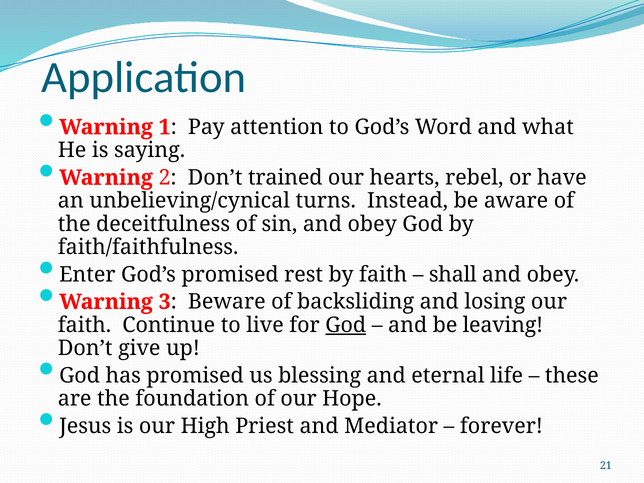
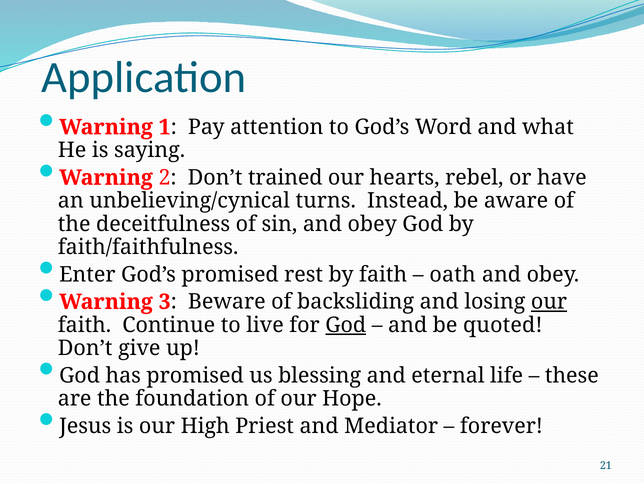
shall: shall -> oath (453, 275)
our underline: none -> present (549, 302)
leaving: leaving -> quoted (503, 325)
